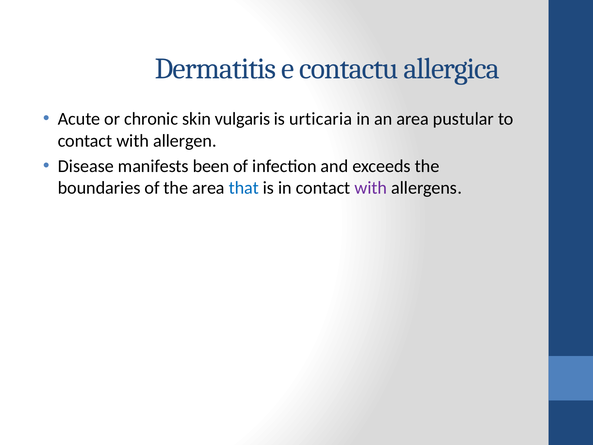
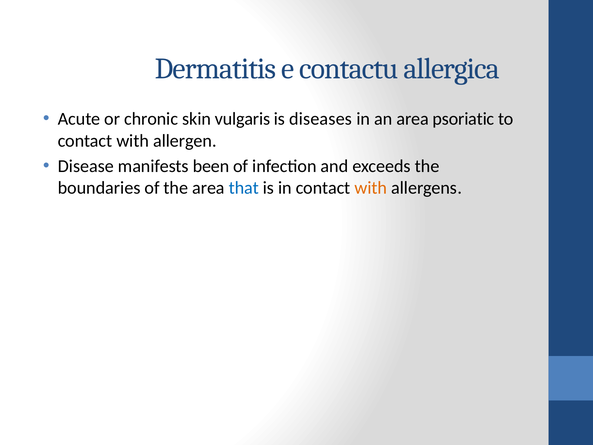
urticaria: urticaria -> diseases (321, 119)
pustular: pustular -> psoriatic (463, 119)
with colour: purple -> orange (371, 188)
